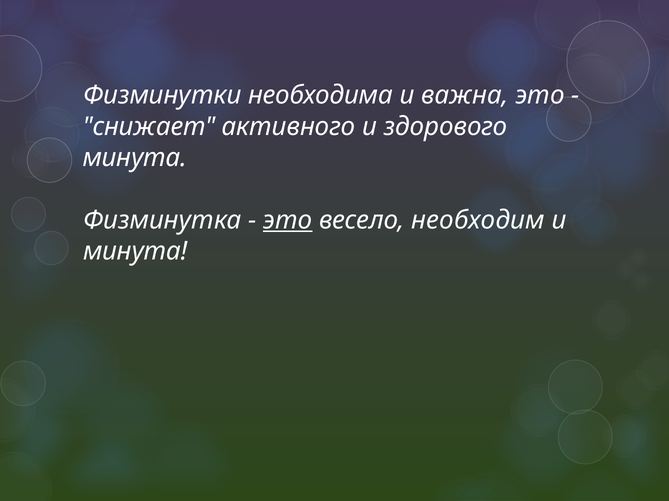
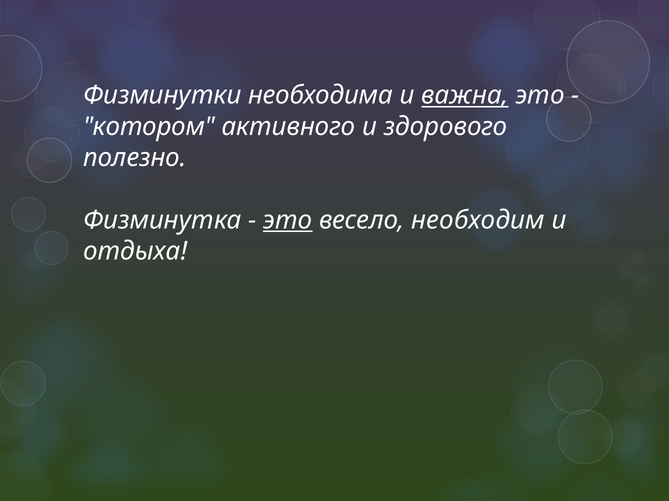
важна underline: none -> present (465, 96)
снижает: снижает -> котором (149, 127)
минута: минута -> полезно (135, 158)
минута: минута -> отдыха (135, 252)
